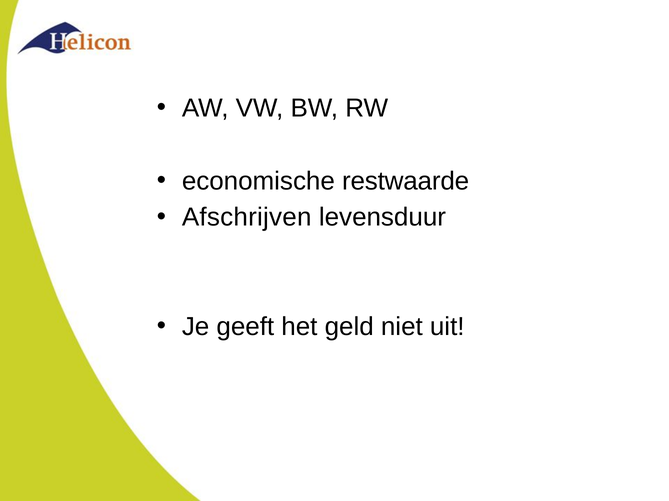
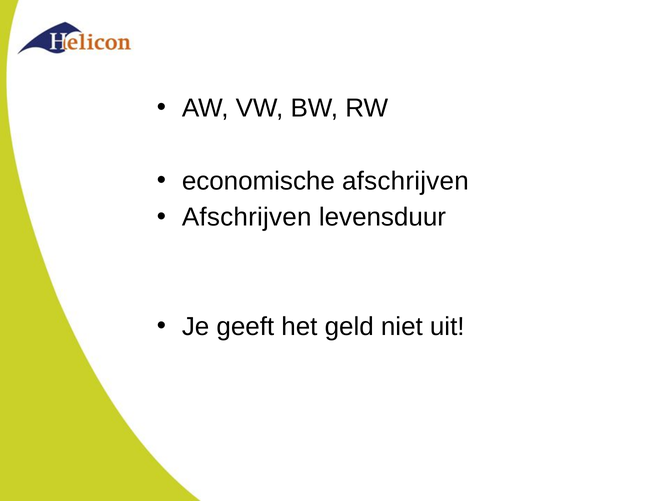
economische restwaarde: restwaarde -> afschrijven (405, 181)
